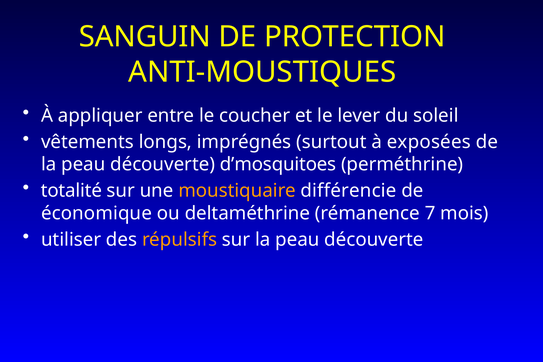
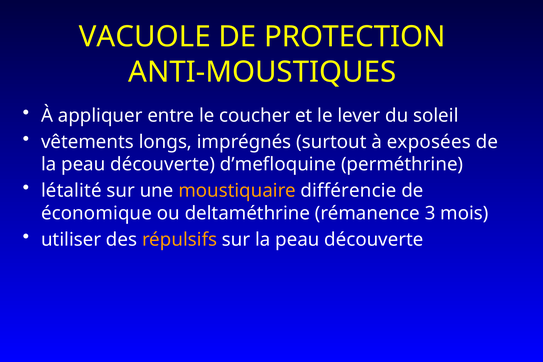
SANGUIN: SANGUIN -> VACUOLE (145, 37)
d’mosquitoes: d’mosquitoes -> d’mefloquine (278, 164)
totalité: totalité -> létalité (71, 191)
7: 7 -> 3 (430, 213)
